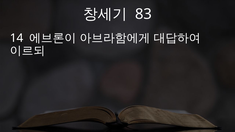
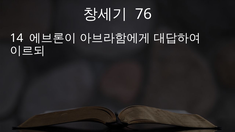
83: 83 -> 76 (143, 14)
